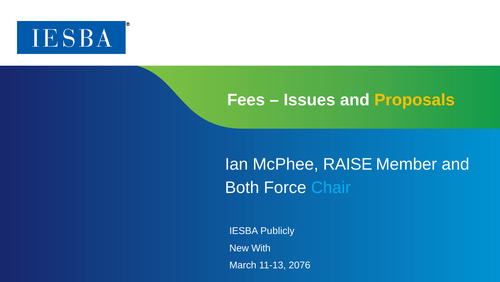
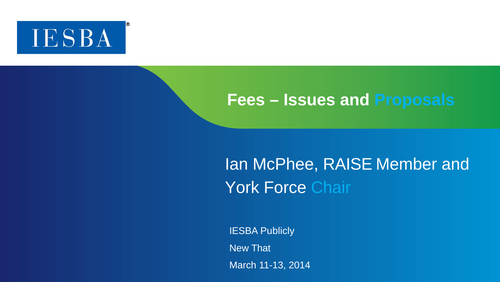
Proposals colour: yellow -> light blue (415, 100)
Both: Both -> York (242, 187)
With: With -> That (261, 248)
2076: 2076 -> 2014 (300, 265)
